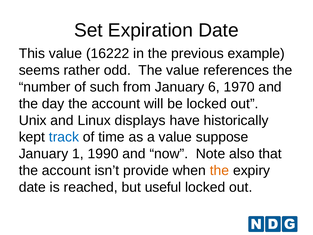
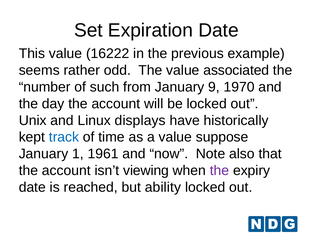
references: references -> associated (236, 70)
6: 6 -> 9 (214, 87)
1990: 1990 -> 1961 (103, 154)
provide: provide -> viewing (146, 170)
the colour: orange -> purple (219, 170)
useful: useful -> ability (163, 187)
